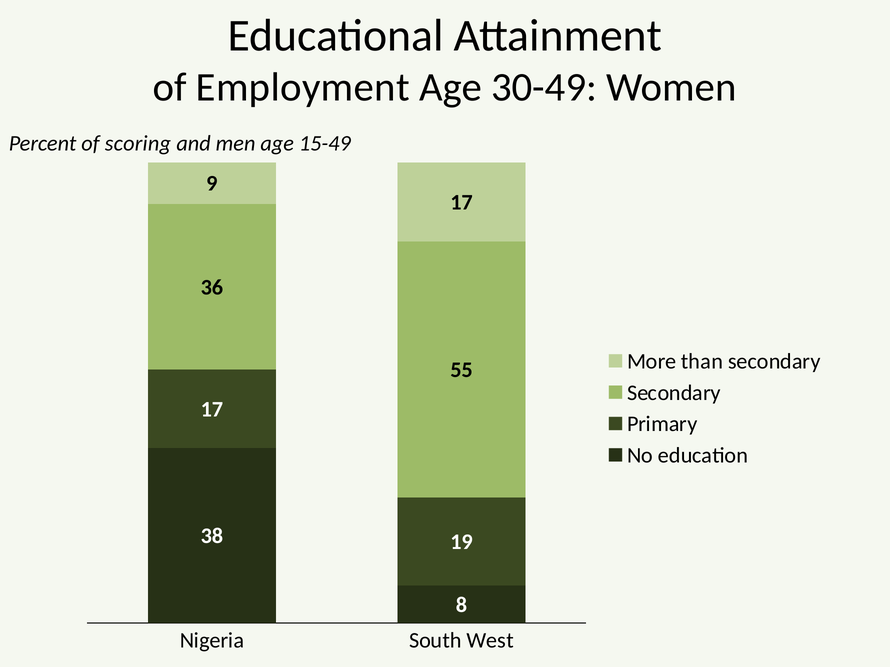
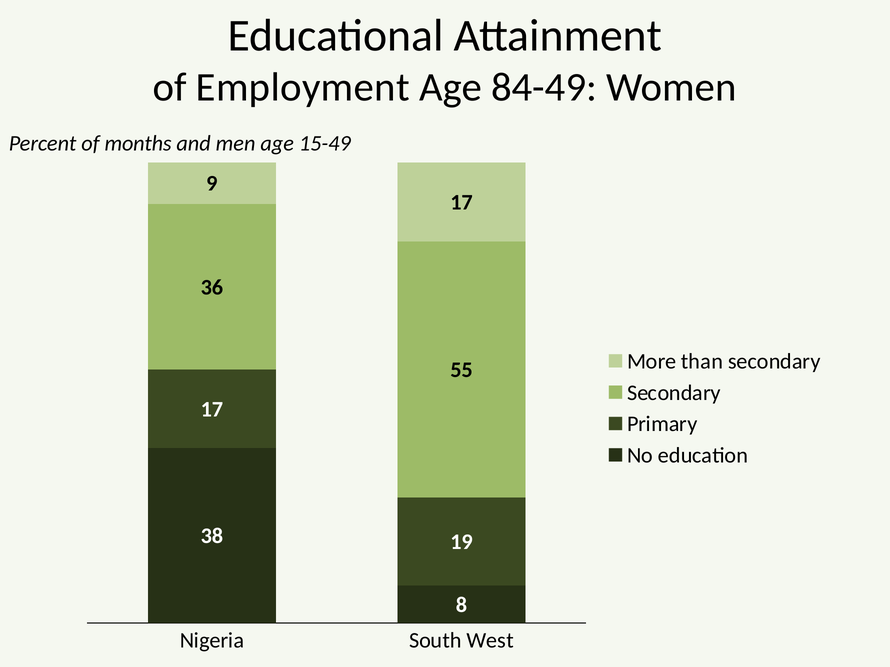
30-49: 30-49 -> 84-49 (544, 87)
scoring: scoring -> months (138, 143)
